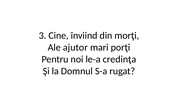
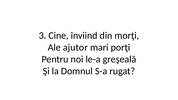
credinţa: credinţa -> greşeală (119, 59)
